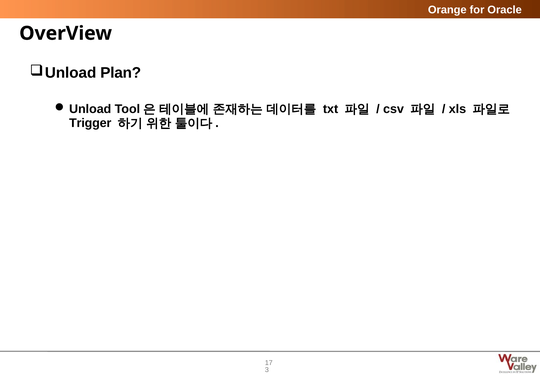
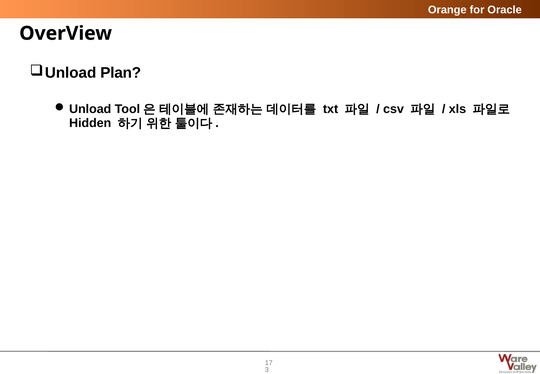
Trigger: Trigger -> Hidden (90, 123)
